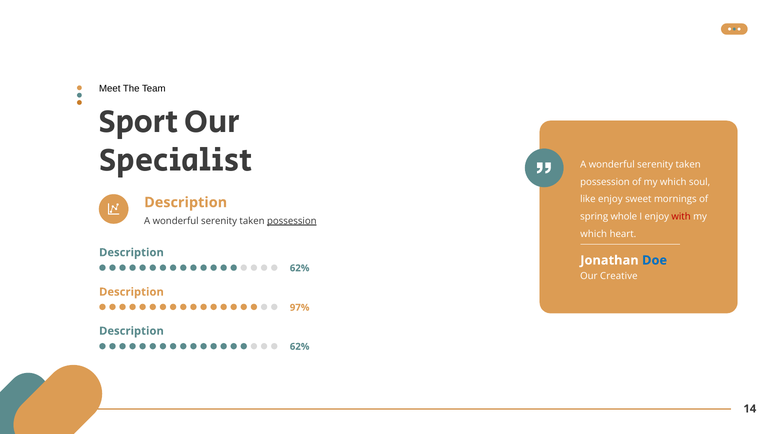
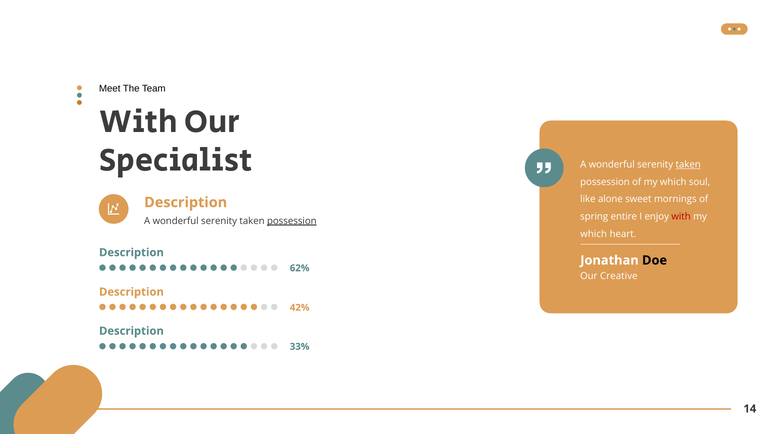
Sport: Sport -> With (139, 121)
taken underline: none -> present (688, 164)
like enjoy: enjoy -> alone (610, 199)
whole: whole -> entire (624, 216)
Doe colour: blue -> black (655, 260)
97%: 97% -> 42% (300, 307)
62%: 62% -> 33% (300, 346)
